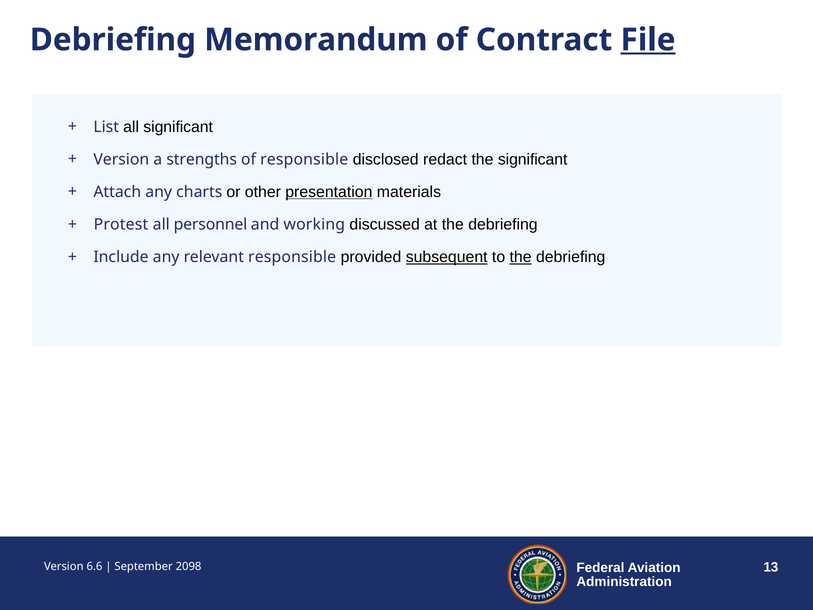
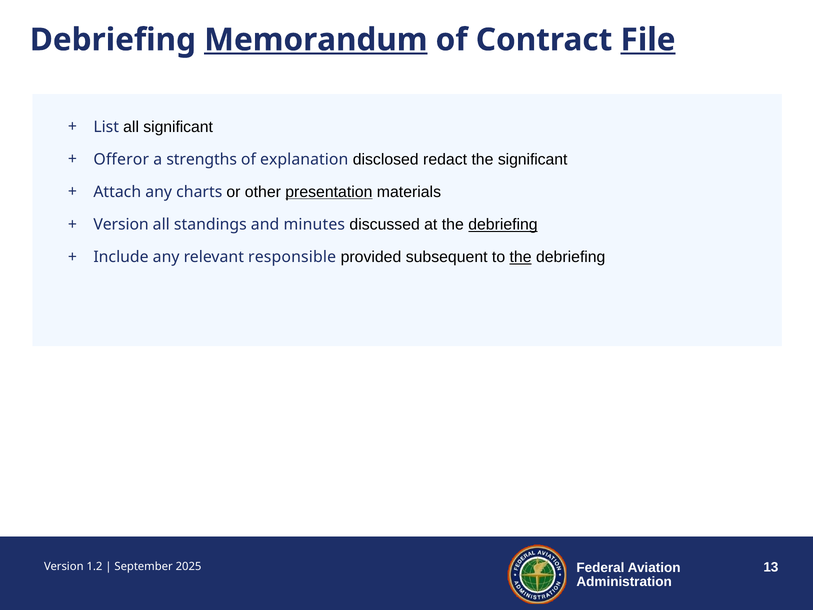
Memorandum underline: none -> present (316, 40)
Version: Version -> Offeror (121, 159)
of responsible: responsible -> explanation (304, 159)
Protest: Protest -> Version (121, 224)
personnel: personnel -> standings (210, 224)
working: working -> minutes (314, 224)
debriefing underline: none -> present (503, 224)
subsequent underline: present -> none (447, 257)
6.6: 6.6 -> 1.2 (94, 566)
2098: 2098 -> 2025 (189, 566)
